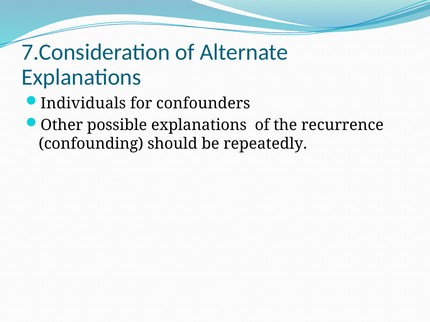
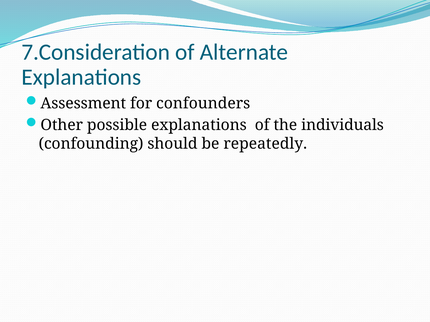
Individuals: Individuals -> Assessment (83, 104)
recurrence: recurrence -> individuals (343, 125)
